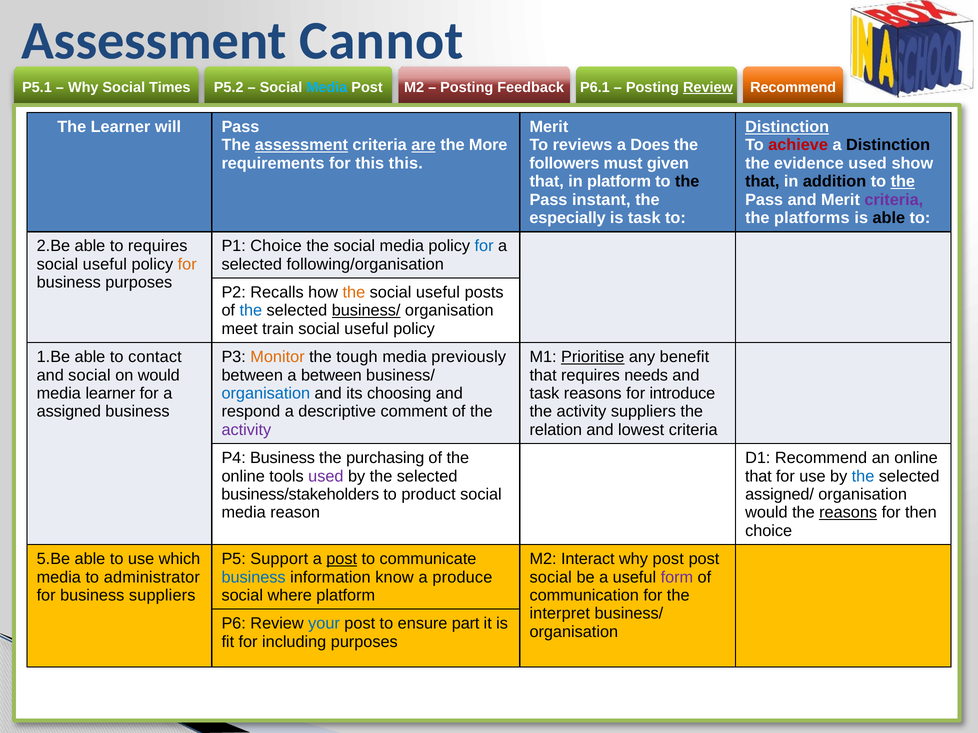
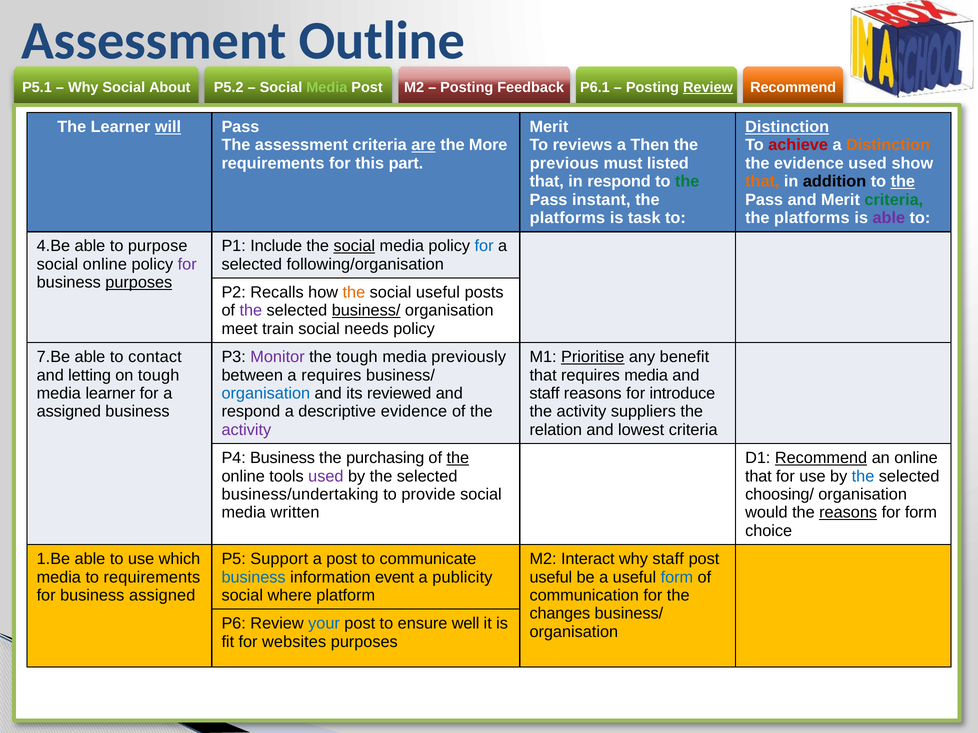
Cannot: Cannot -> Outline (382, 41)
Times: Times -> About (170, 87)
Media colour: light blue -> light green (327, 87)
will underline: none -> present (168, 127)
assessment underline: present -> none (301, 145)
Does: Does -> Then (650, 145)
Distinction colour: black -> orange (888, 145)
this this: this -> part (406, 163)
followers: followers -> previous (564, 163)
given: given -> listed (668, 163)
in platform: platform -> respond (619, 182)
the colour: black -> green (687, 182)
that colour: black -> orange (762, 182)
criteria colour: purple -> green (894, 200)
especially: especially -> platforms (567, 218)
able colour: black -> purple (889, 218)
2.Be: 2.Be -> 4.Be (53, 246)
to requires: requires -> purpose (158, 246)
P1 Choice: Choice -> Include (276, 246)
social underline: none -> present (354, 246)
useful: useful -> online (105, 264)
for colour: orange -> purple (187, 264)
purposes underline: none -> present (139, 283)
the colour: blue -> purple (251, 311)
useful: useful -> needs (367, 329)
1.Be: 1.Be -> 7.Be (53, 357)
Monitor colour: orange -> purple (277, 357)
and social: social -> letting (90, 375)
on would: would -> tough (159, 375)
a between: between -> requires (331, 375)
requires needs: needs -> media (646, 375)
choosing: choosing -> reviewed (399, 394)
task: task -> staff (544, 394)
descriptive comment: comment -> evidence (414, 412)
the underline: none -> present (458, 458)
Recommend underline: none -> present (821, 458)
business/stakeholders: business/stakeholders -> business/undertaking (300, 495)
product: product -> provide (428, 495)
assigned/: assigned/ -> choosing/ (780, 495)
reason: reason -> written (295, 513)
for then: then -> form (921, 513)
5.Be: 5.Be -> 1.Be (53, 559)
post underline: present -> none (342, 559)
why post: post -> staff (668, 559)
to administrator: administrator -> requirements (152, 578)
know: know -> event (395, 578)
produce: produce -> publicity (462, 578)
social: social -> useful (551, 578)
form colour: purple -> blue (677, 578)
business suppliers: suppliers -> assigned (162, 596)
interpret: interpret -> changes (560, 614)
part: part -> well (466, 624)
including: including -> websites (294, 642)
